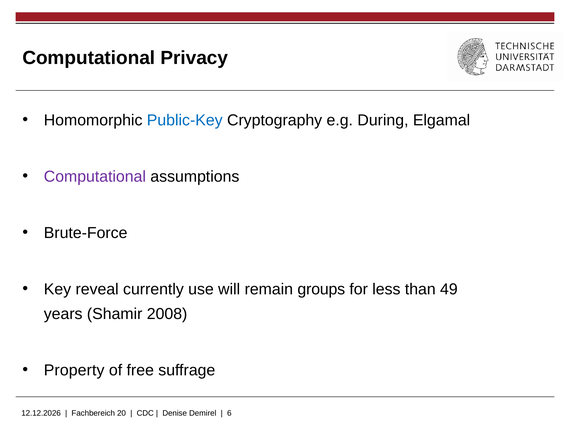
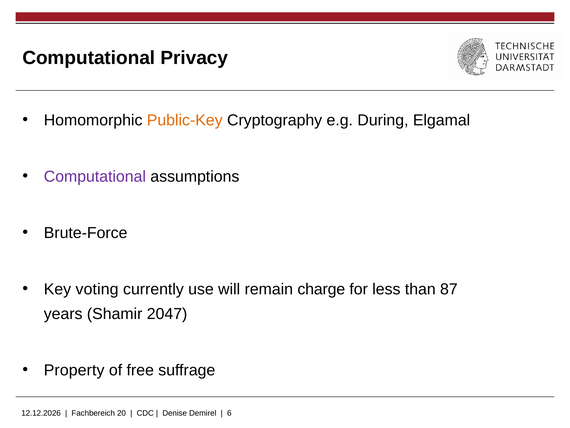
Public-Key colour: blue -> orange (185, 120)
reveal: reveal -> voting (97, 289)
groups: groups -> charge (321, 289)
49: 49 -> 87 (449, 289)
2008: 2008 -> 2047 (167, 314)
